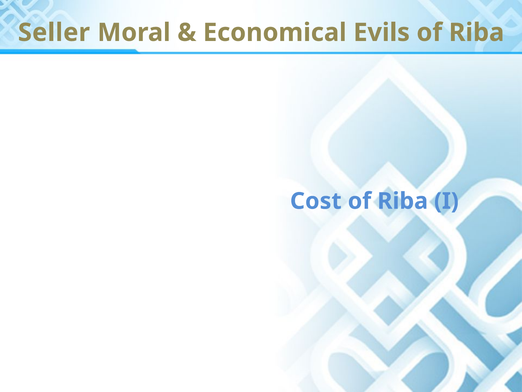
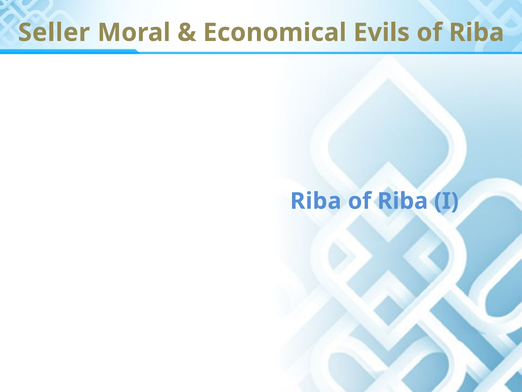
Cost: Cost -> Riba (316, 201)
